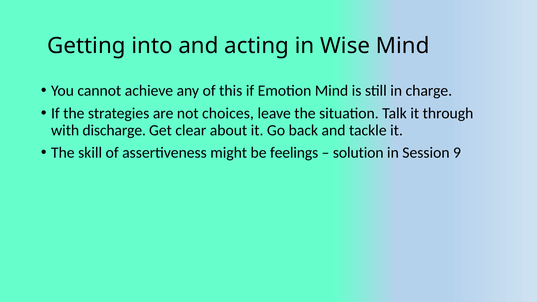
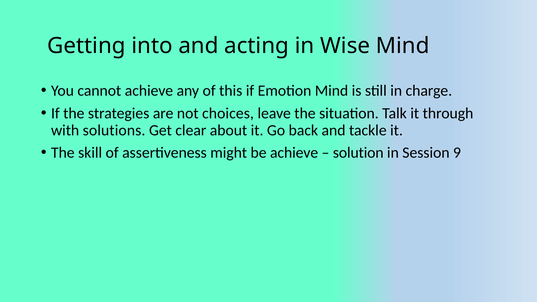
discharge: discharge -> solutions (114, 130)
be feelings: feelings -> achieve (294, 153)
